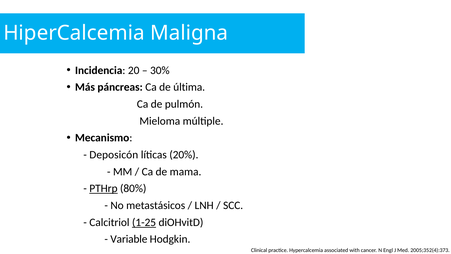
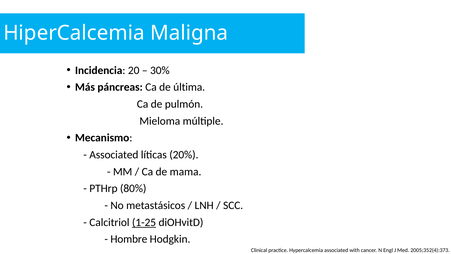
Deposicón: Deposicón -> Associated (114, 155)
PTHrp underline: present -> none (103, 188)
Variable: Variable -> Hombre (129, 239)
